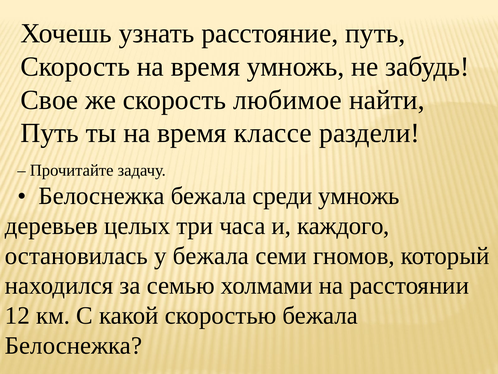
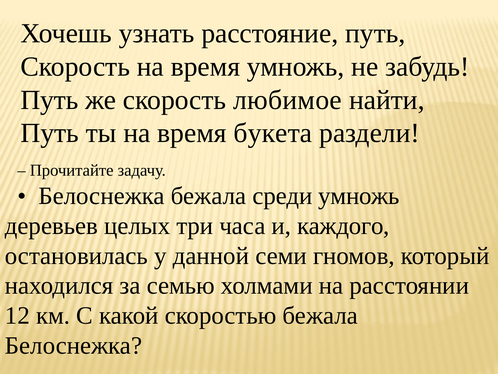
Свое: Свое -> Путь (49, 100)
классе: классе -> букета (273, 133)
у бежала: бежала -> данной (211, 255)
